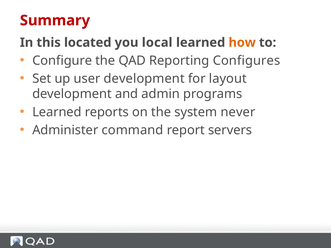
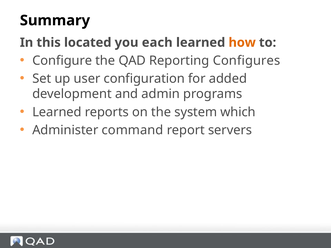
Summary colour: red -> black (55, 20)
local: local -> each (157, 43)
user development: development -> configuration (144, 79)
layout: layout -> added (228, 79)
never: never -> which (238, 112)
